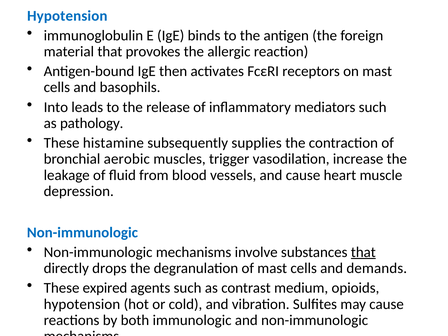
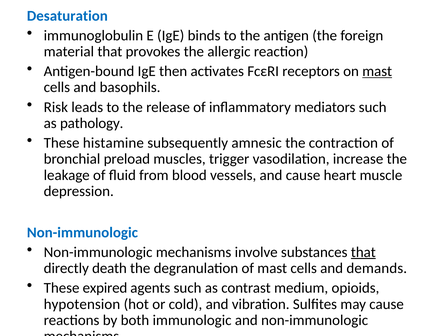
Hypotension: Hypotension -> Desaturation (67, 16)
mast underline: none -> present (377, 71)
Into: Into -> Risk (56, 107)
supplies: supplies -> amnesic (257, 143)
aerobic: aerobic -> preload (127, 159)
drops: drops -> death (109, 268)
